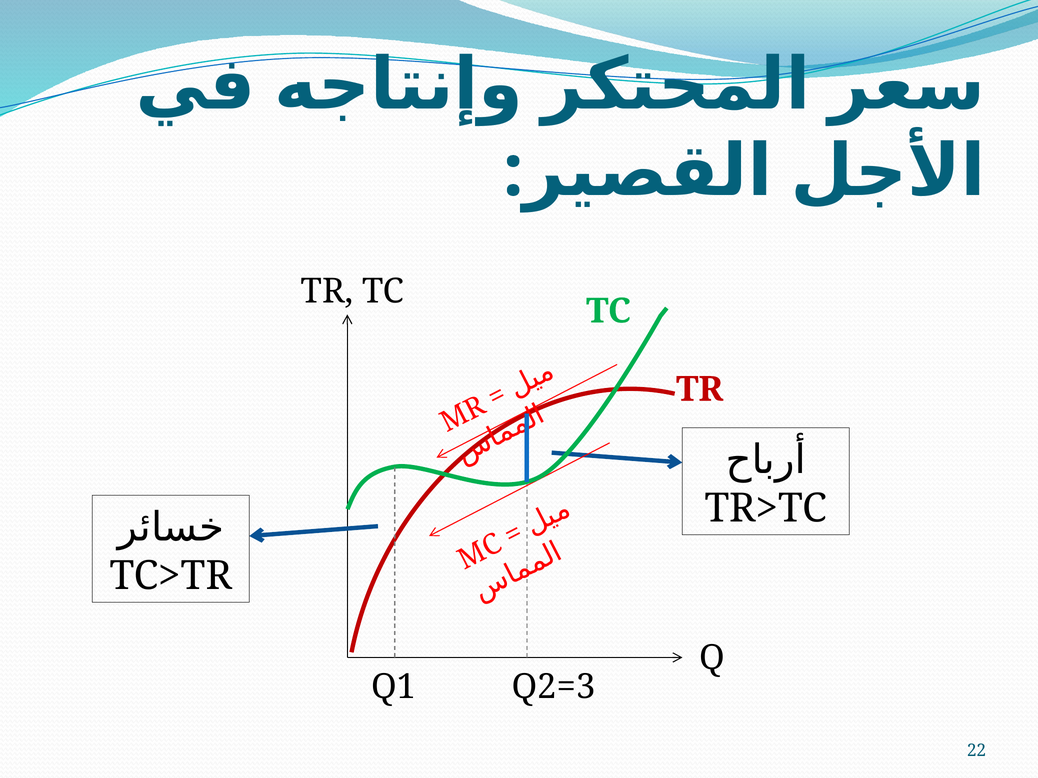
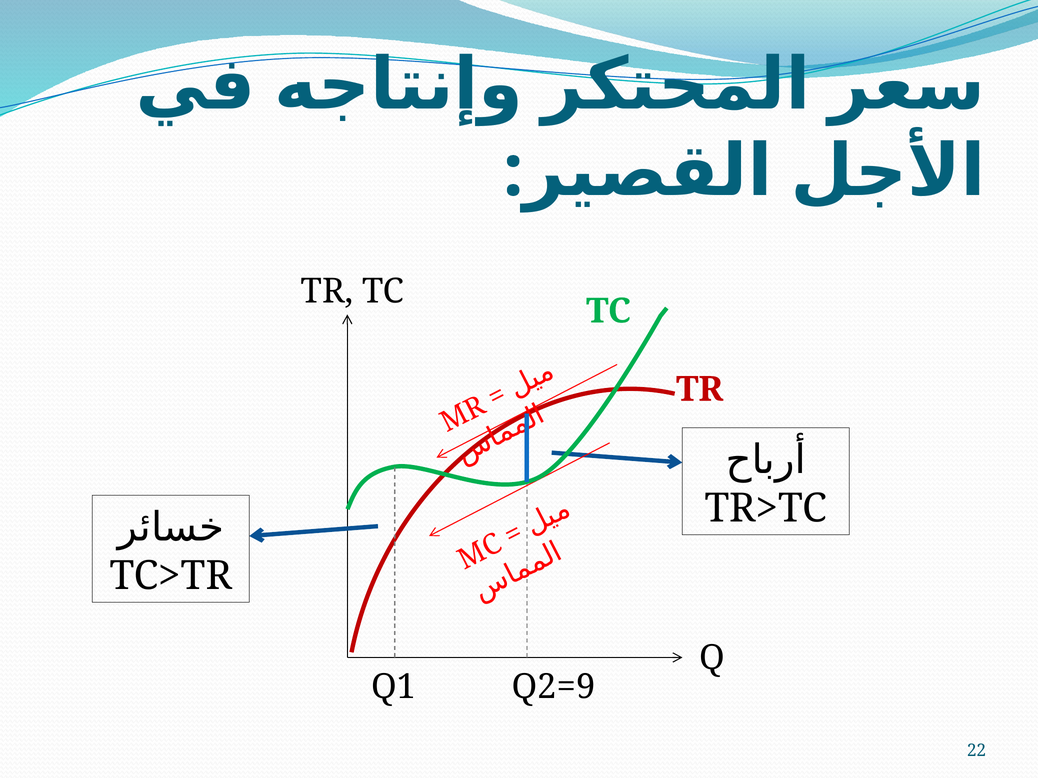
Q2=3: Q2=3 -> Q2=9 (554, 687)
